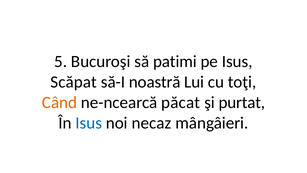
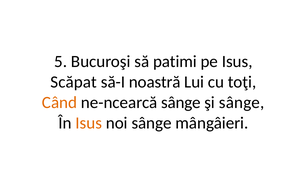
ne-ncearcă păcat: păcat -> sânge (181, 102)
şi purtat: purtat -> sânge (242, 102)
Isus colour: blue -> orange (89, 123)
noi necaz: necaz -> sânge (152, 123)
